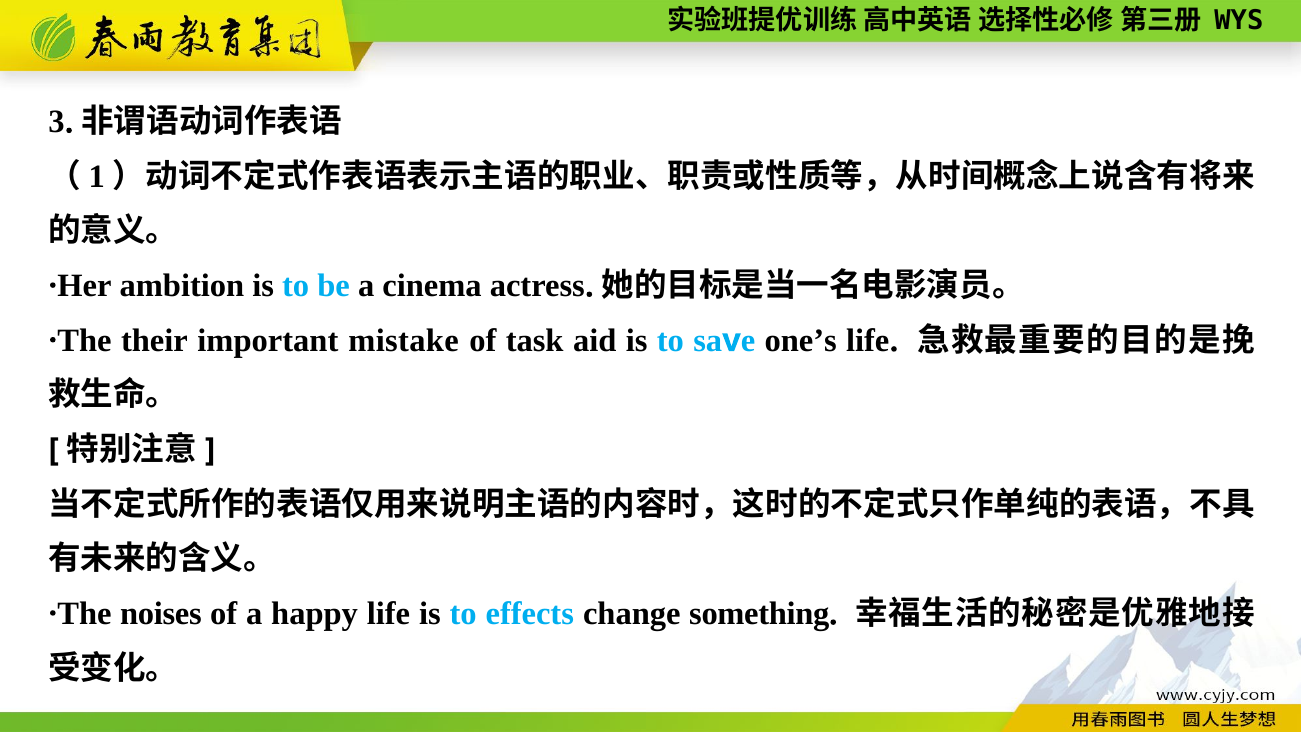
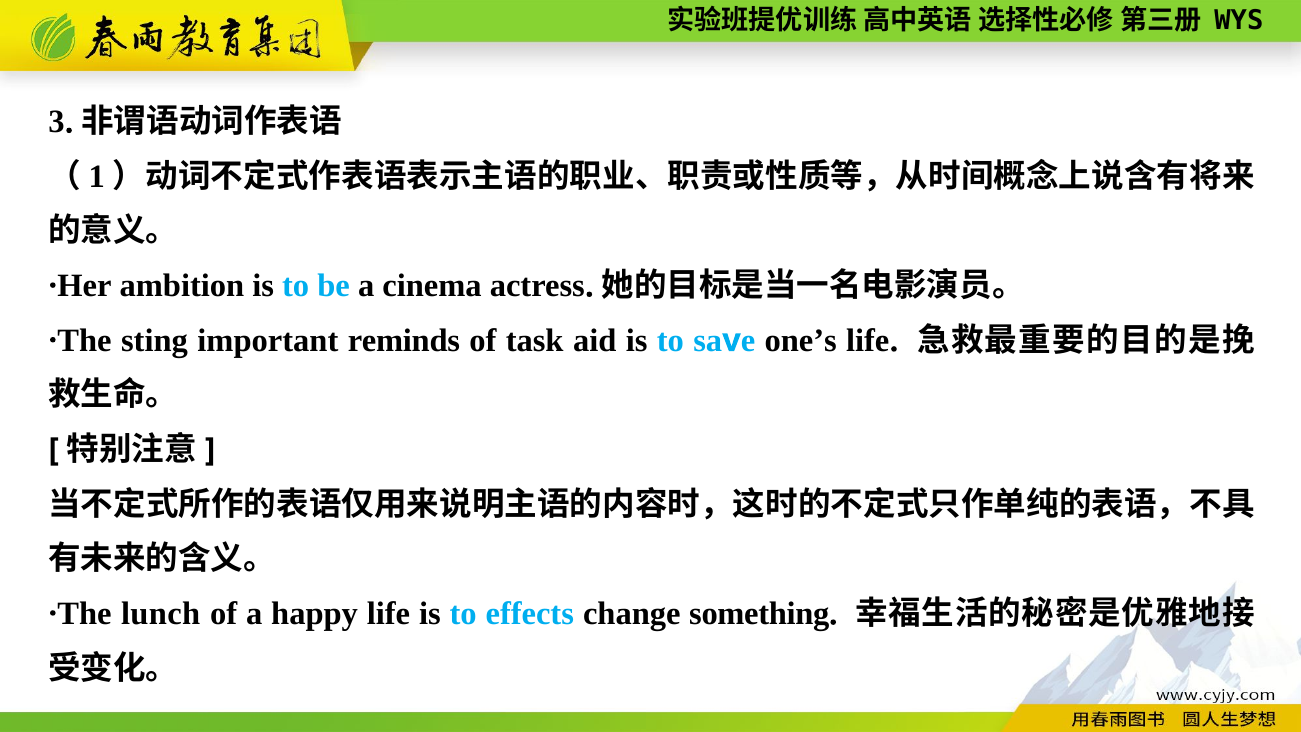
their: their -> sting (154, 340)
mistake: mistake -> reminds (404, 340)
noises: noises -> lunch (161, 614)
